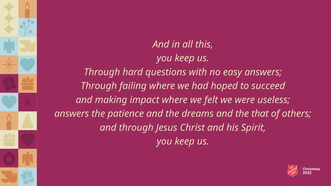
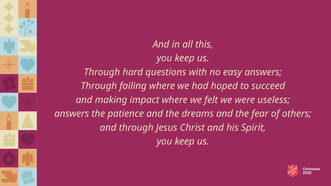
that: that -> fear (260, 114)
